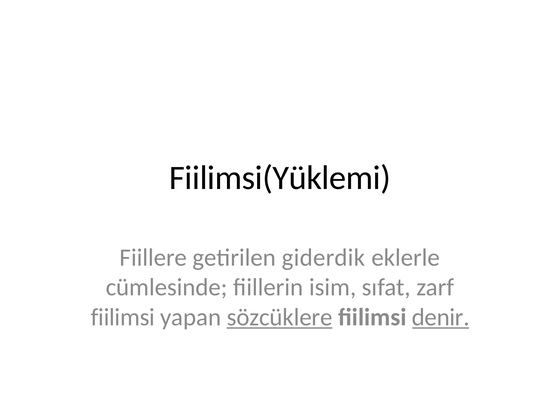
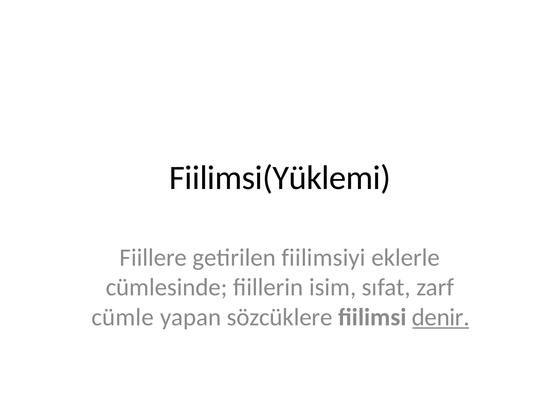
giderdik: giderdik -> fiilimsiyi (324, 257)
fiilimsi: fiilimsi -> cümle (123, 317)
sözcüklere underline: present -> none (280, 317)
